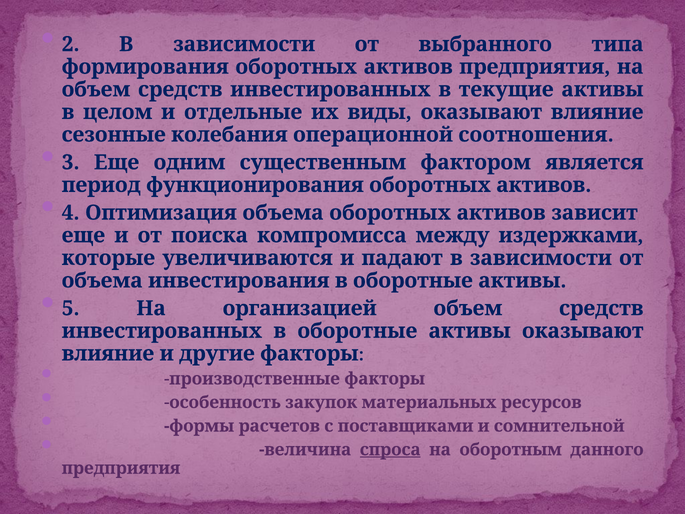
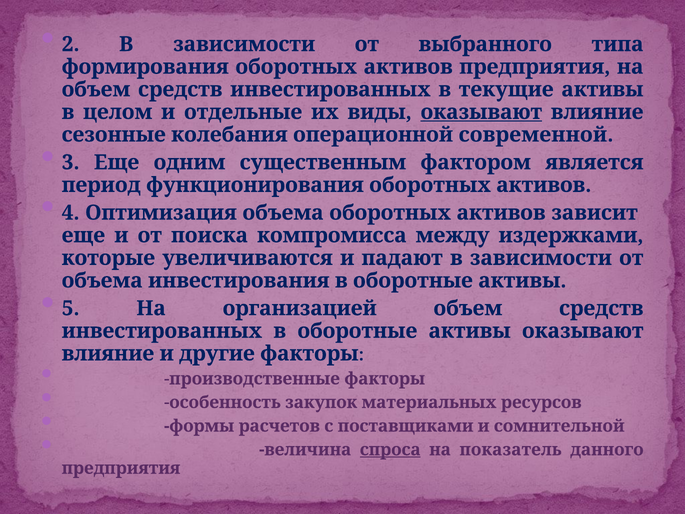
оказывают underline: none -> present (481, 112)
соотношения: соотношения -> современной (536, 135)
оборотным: оборотным -> показатель (511, 449)
